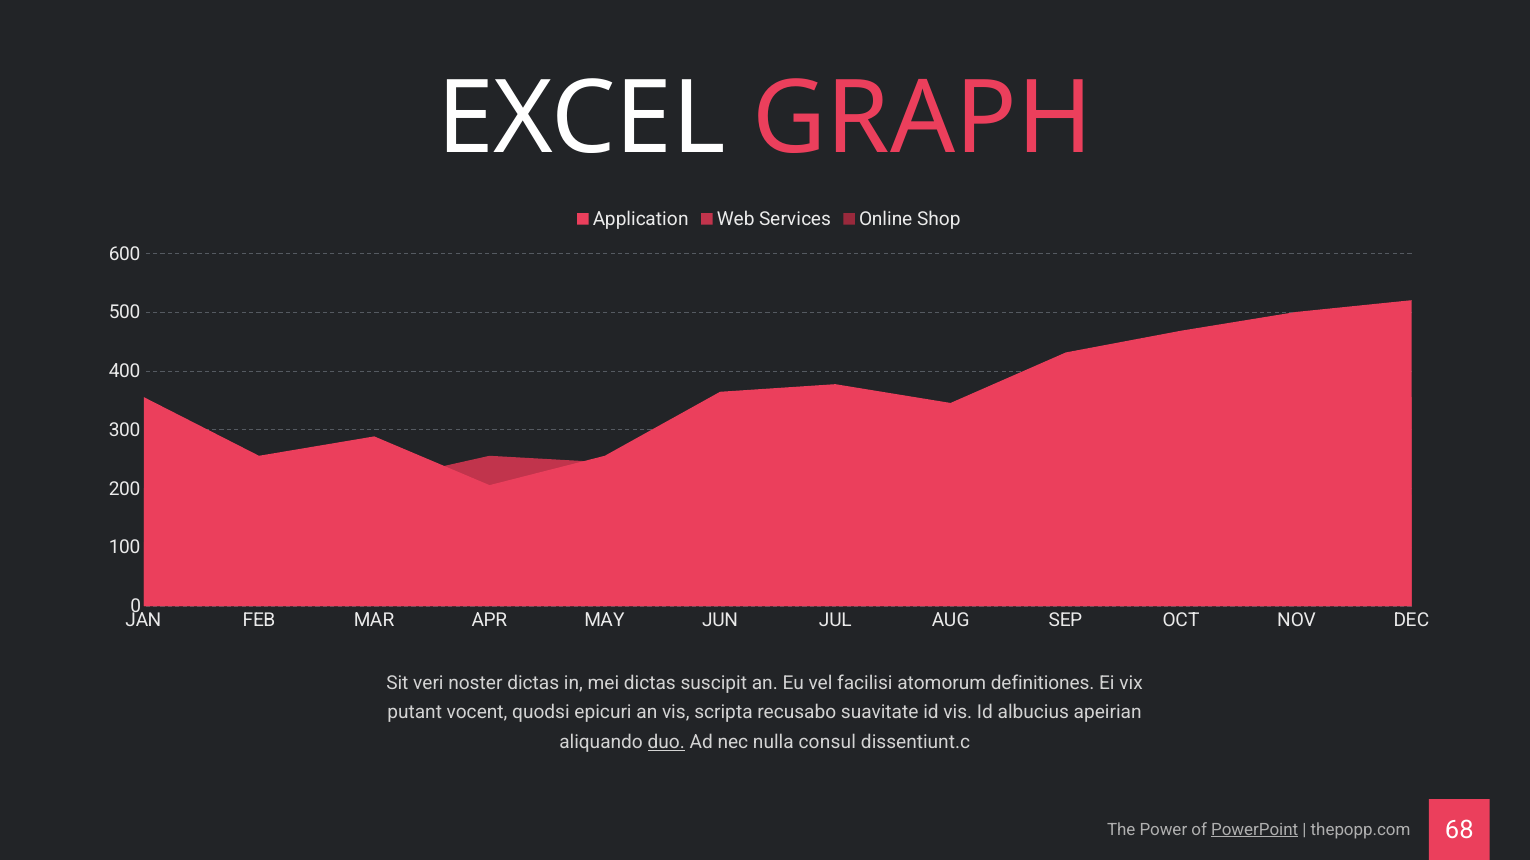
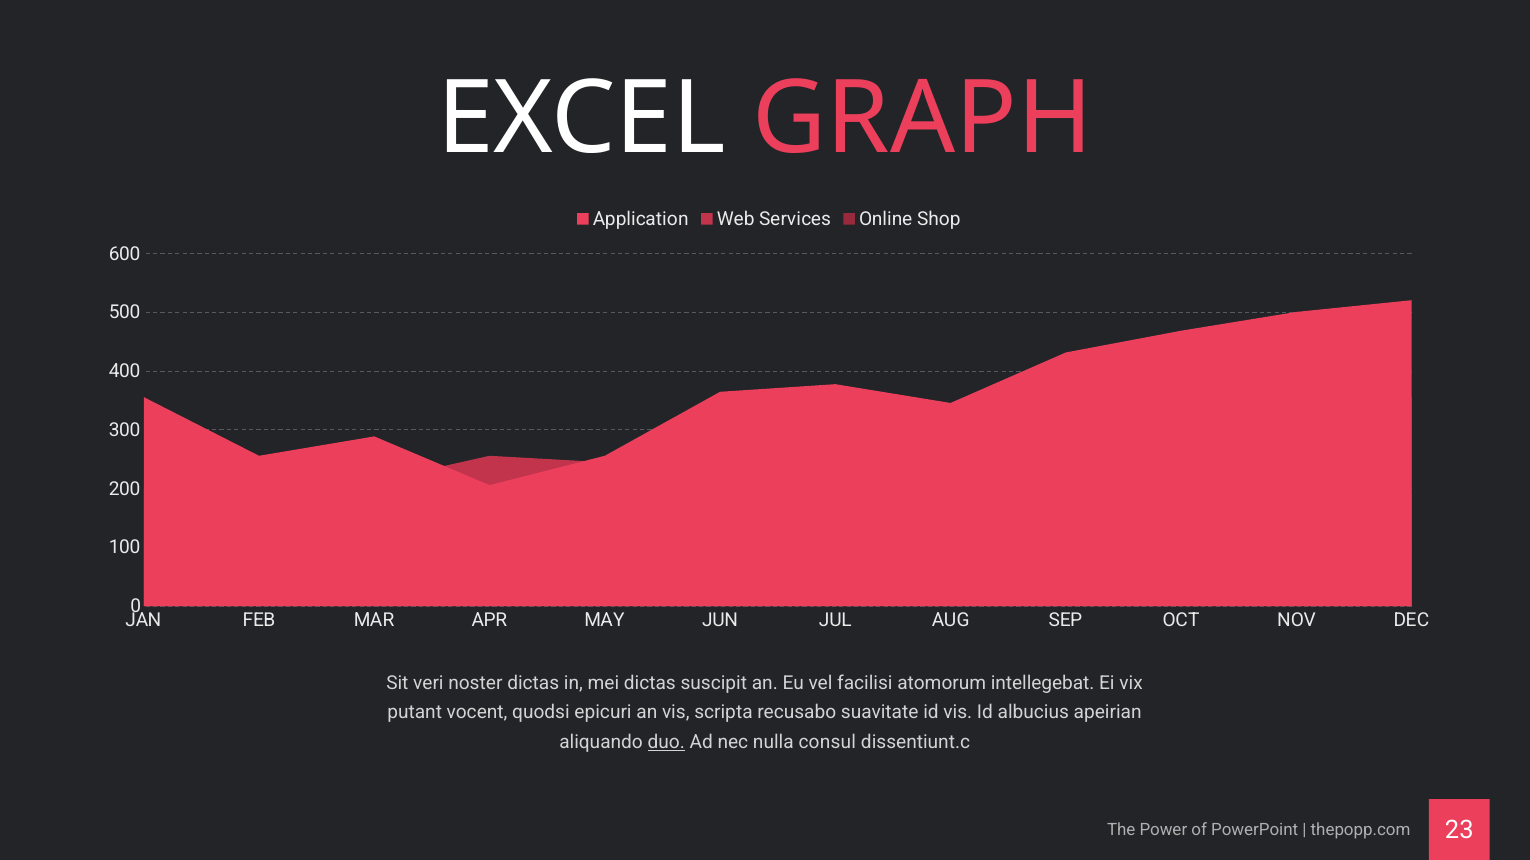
definitiones: definitiones -> intellegebat (1043, 683)
PowerPoint underline: present -> none (1255, 830)
68: 68 -> 23 (1459, 831)
